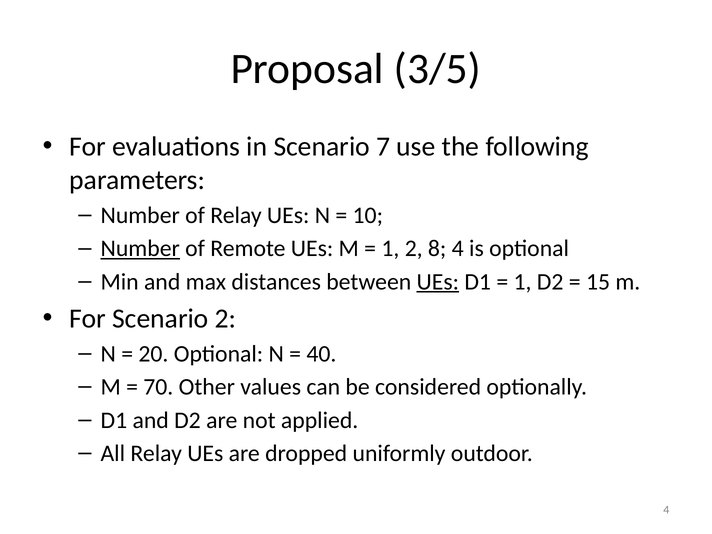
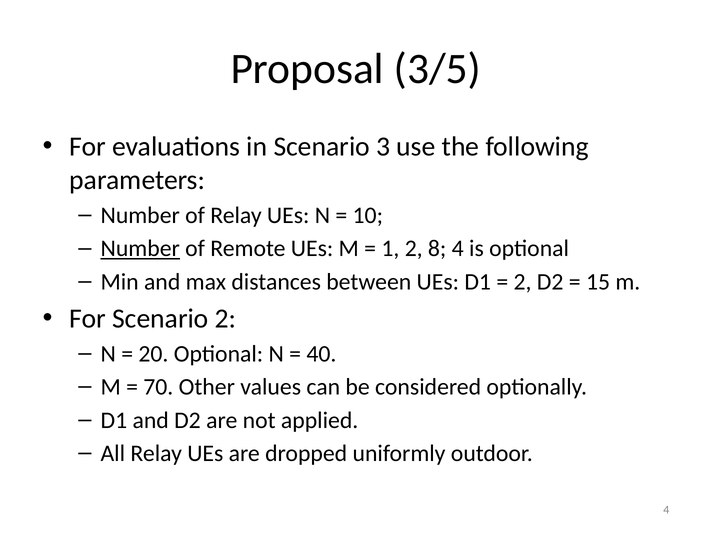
7: 7 -> 3 (383, 147)
UEs underline: present -> none (438, 282)
1: 1 -> 2 (523, 282)
